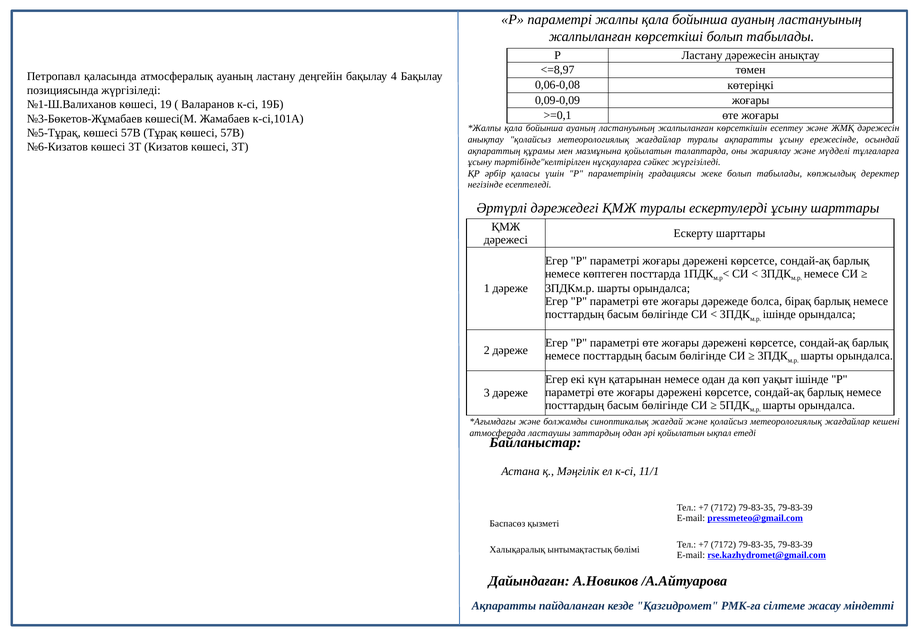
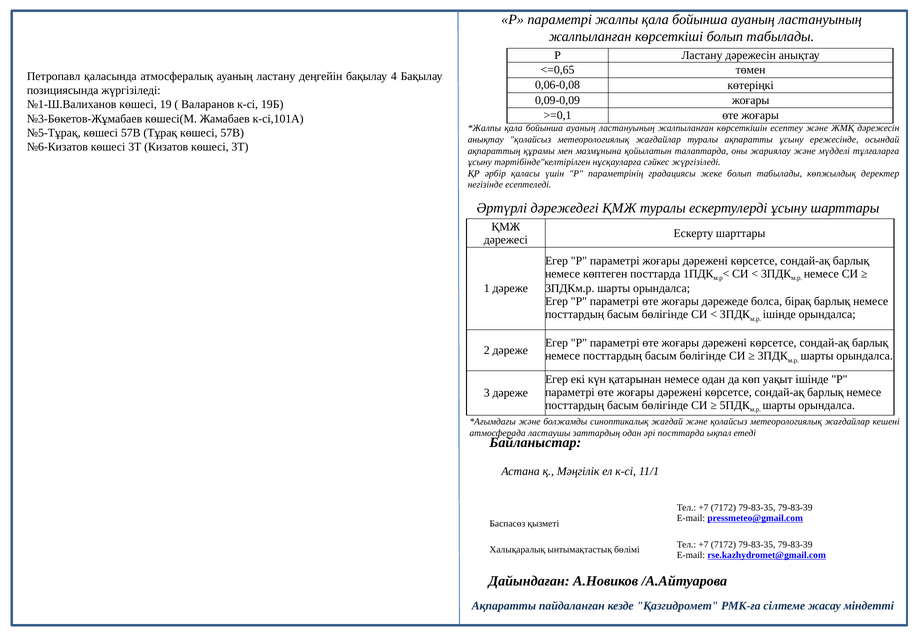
<=8,97: <=8,97 -> <=0,65 (558, 70)
әрі қойылатын: қойылатын -> посттарда (681, 433)
